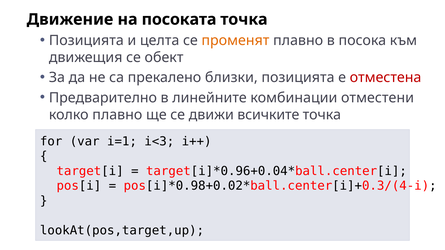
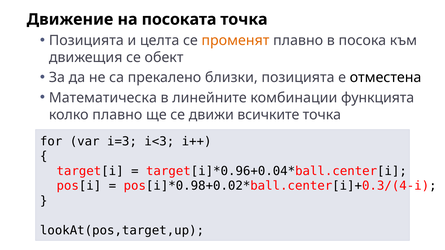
отместена colour: red -> black (386, 78)
Предварително: Предварително -> Математическа (103, 98)
отместени: отместени -> функцията (378, 98)
i=1: i=1 -> i=3 (122, 142)
